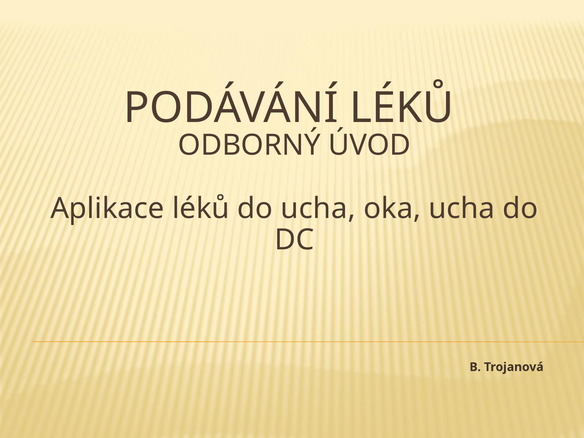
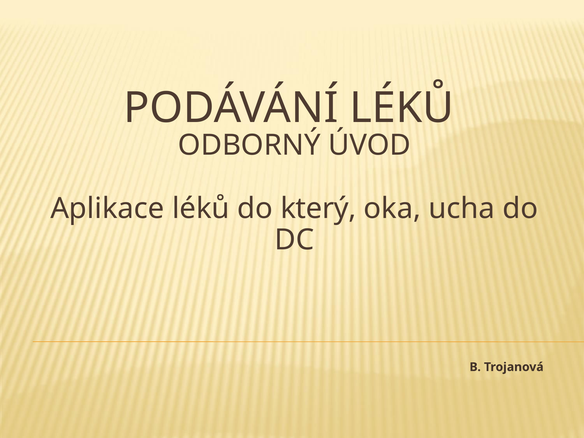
do ucha: ucha -> který (318, 208)
